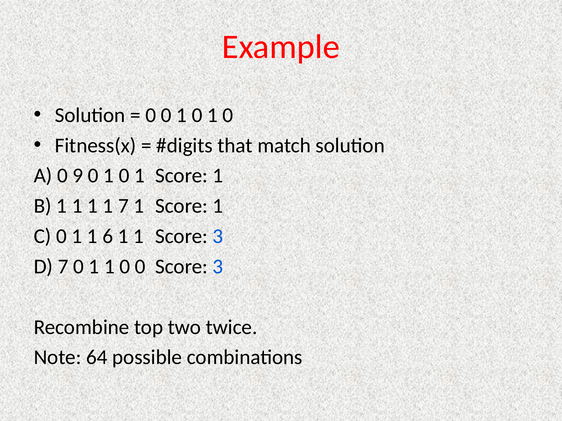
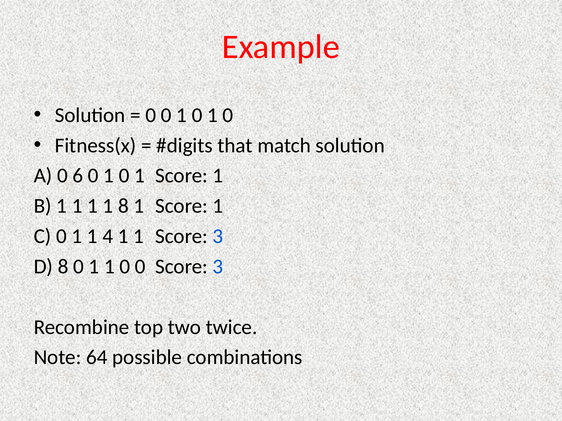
9: 9 -> 6 (78, 176)
1 7: 7 -> 8 (123, 206)
6: 6 -> 4 (108, 237)
D 7: 7 -> 8 (63, 267)
